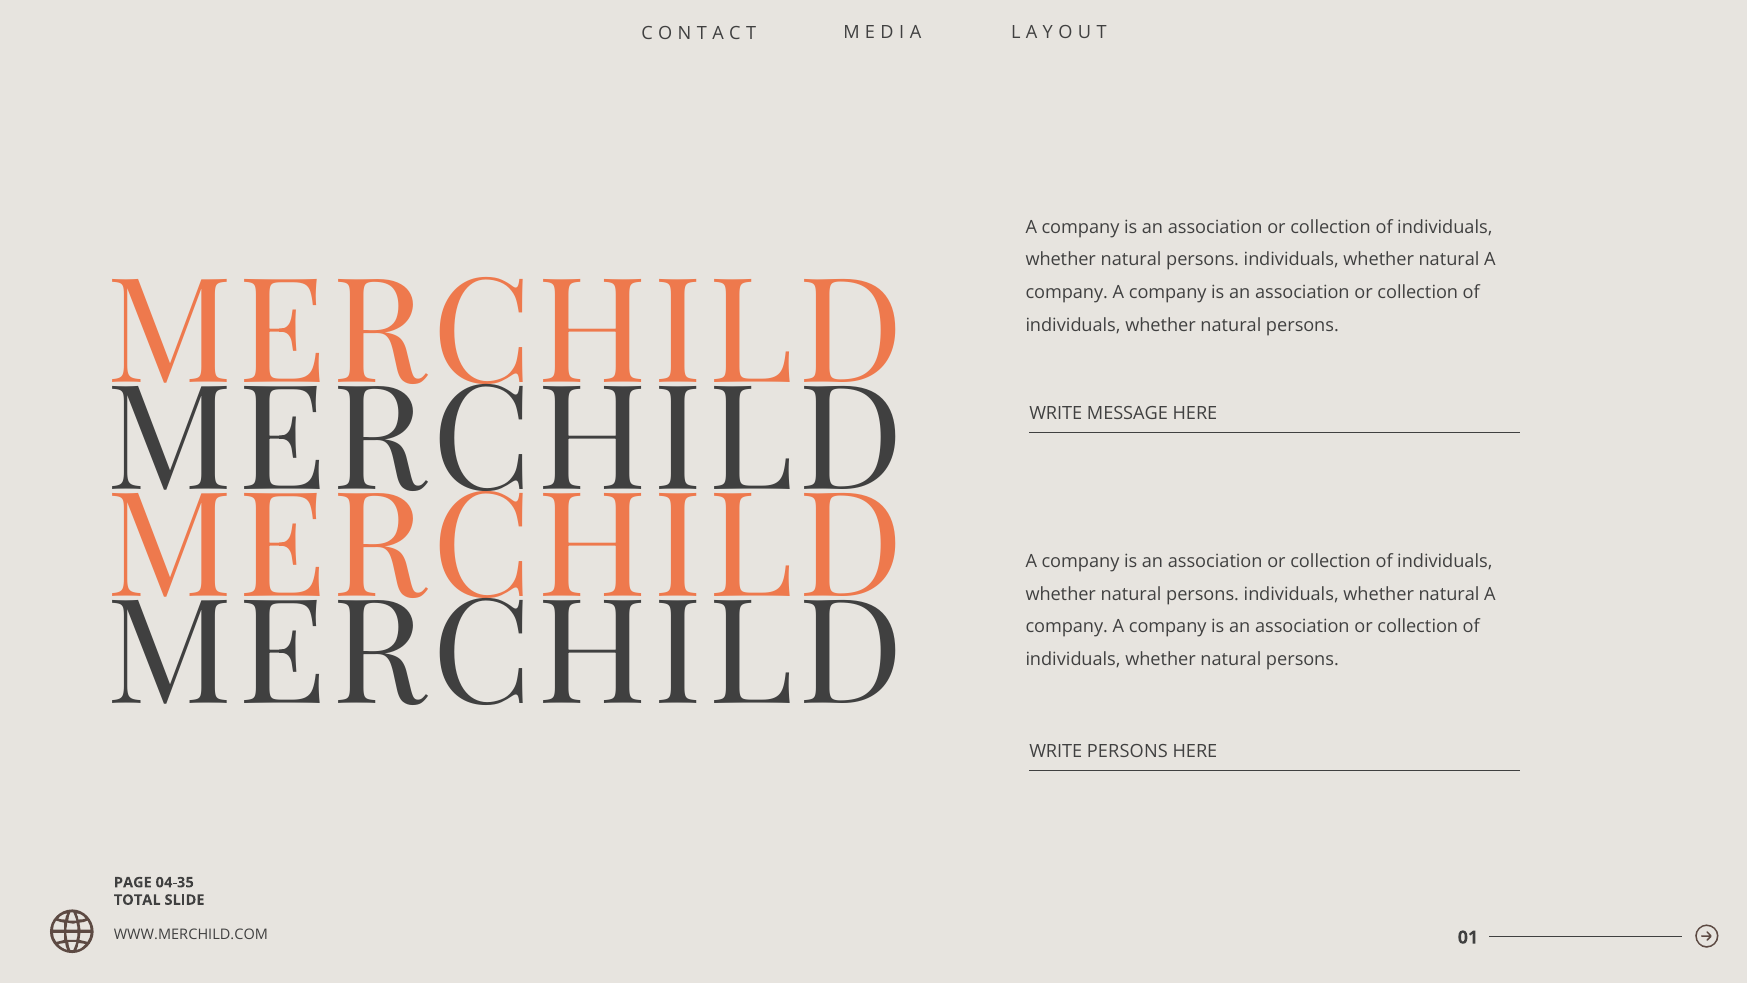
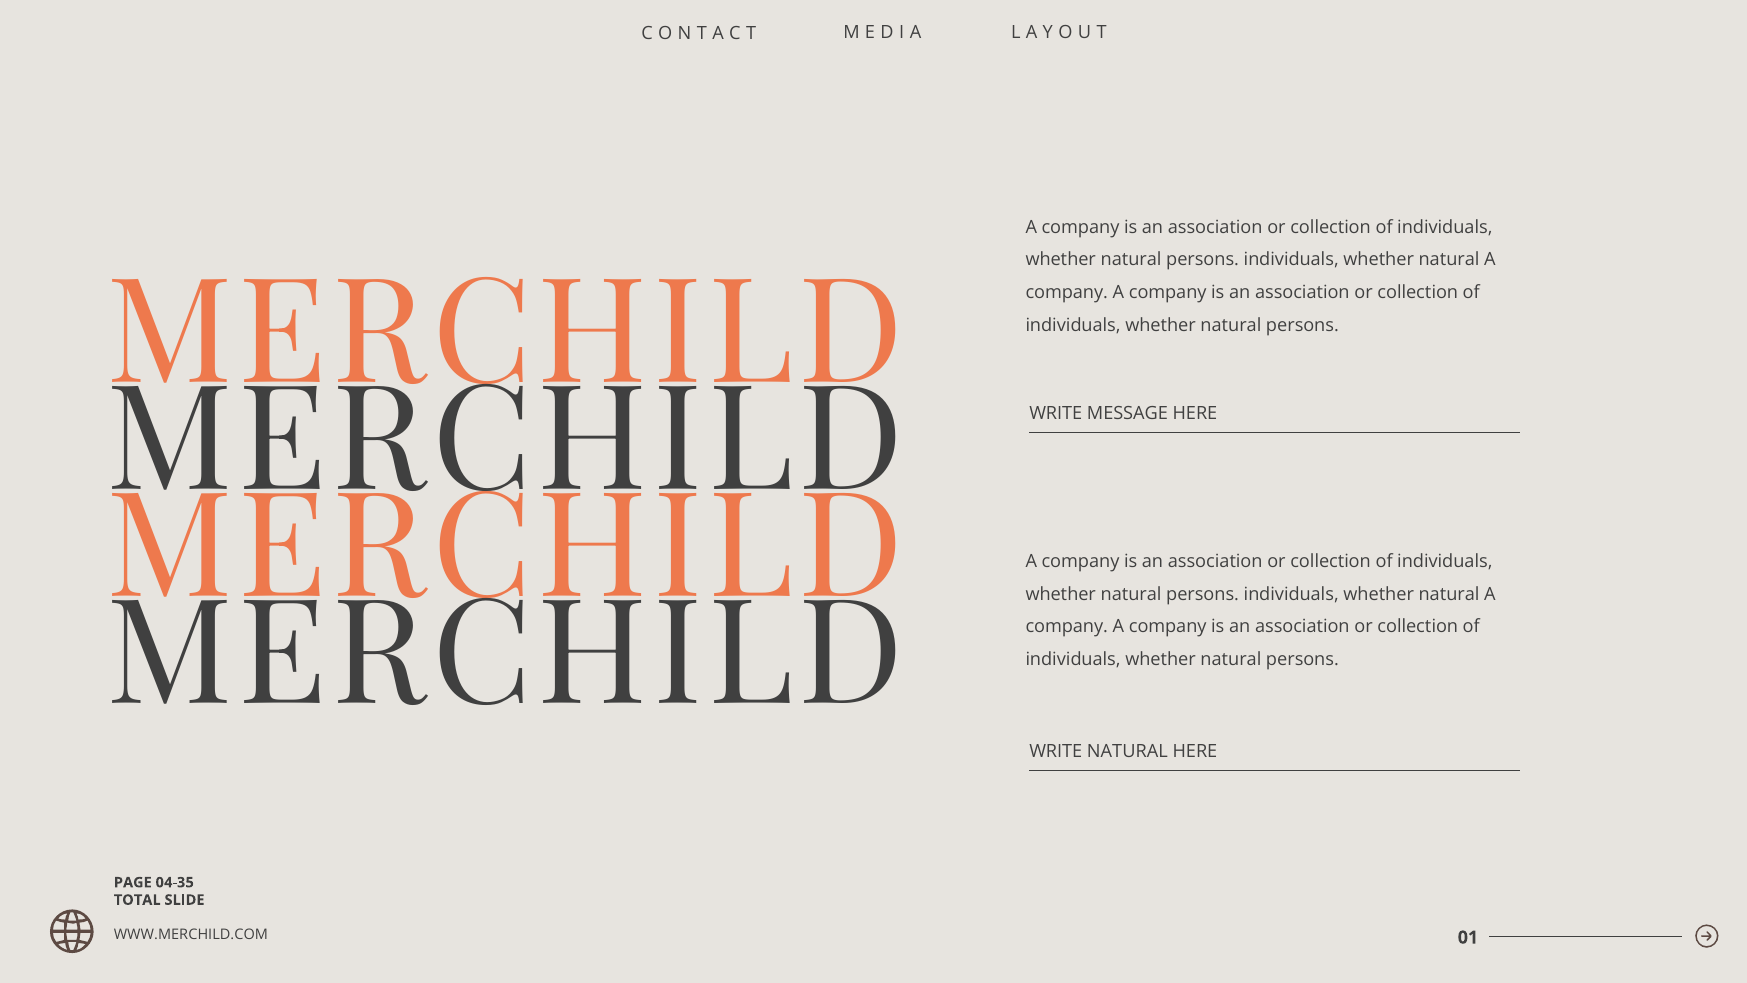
WRITE PERSONS: PERSONS -> NATURAL (1127, 751)
